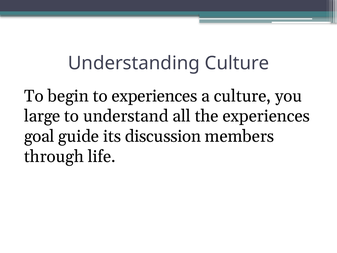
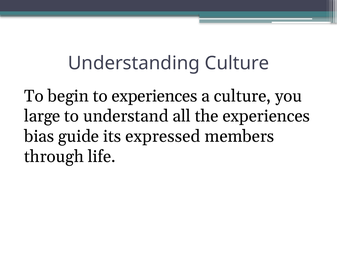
goal: goal -> bias (39, 136)
discussion: discussion -> expressed (163, 136)
